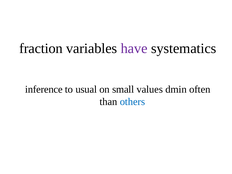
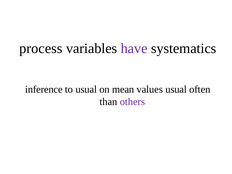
fraction: fraction -> process (41, 48)
small: small -> mean (123, 89)
values dmin: dmin -> usual (176, 89)
others colour: blue -> purple (132, 102)
